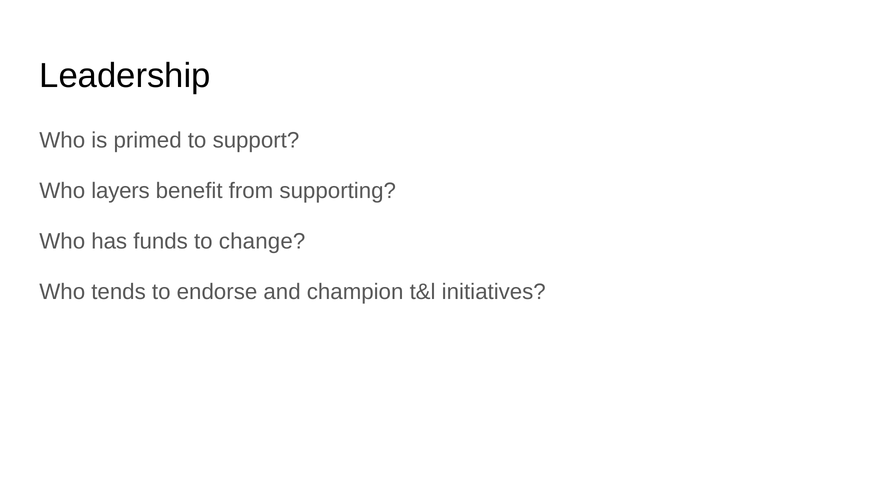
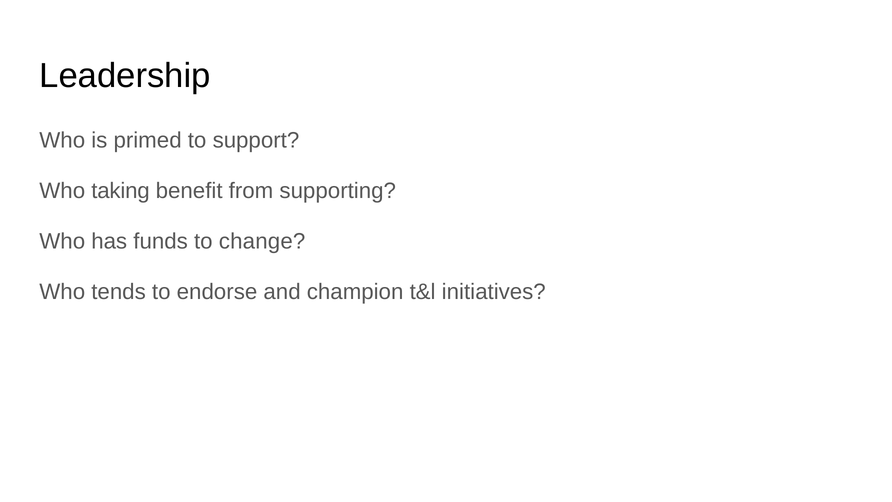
layers: layers -> taking (121, 191)
